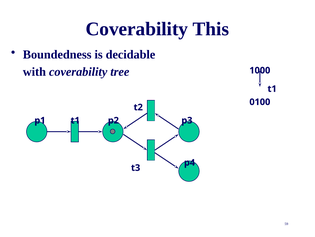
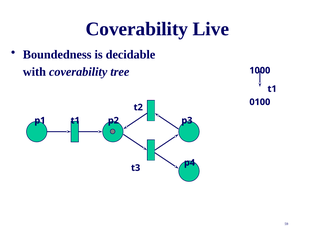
This: This -> Live (211, 29)
